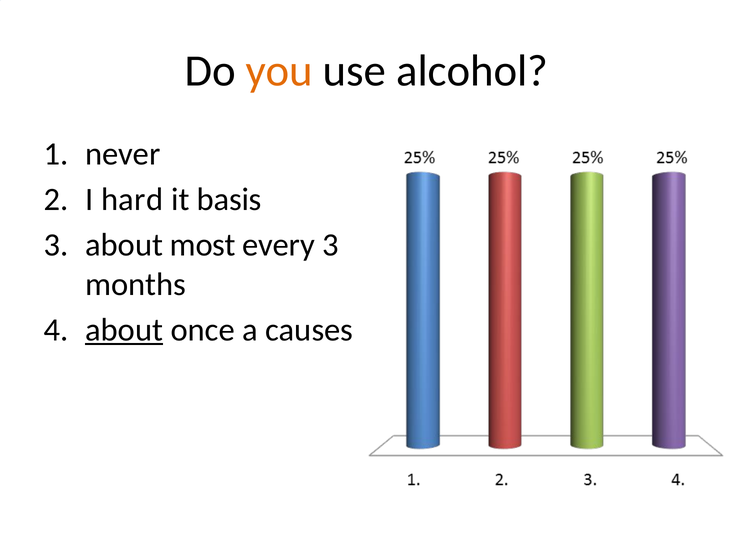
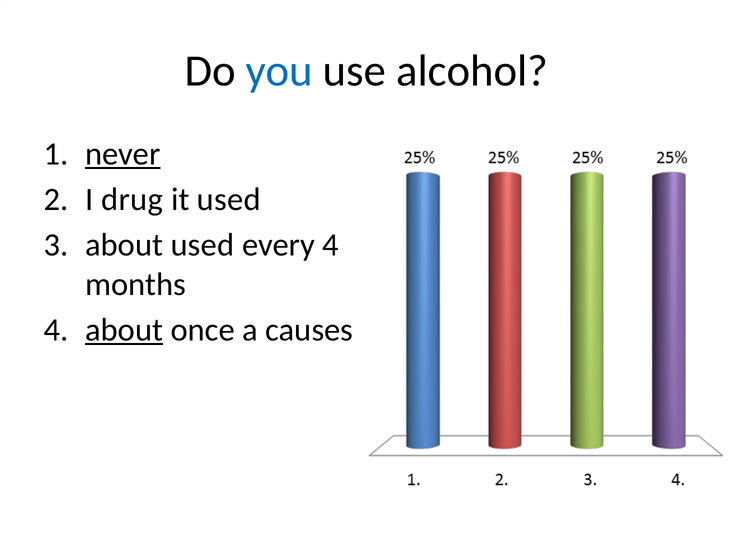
you colour: orange -> blue (279, 71)
never underline: none -> present (123, 154)
hard: hard -> drug (132, 199)
it basis: basis -> used (229, 199)
about most: most -> used (203, 245)
every 3: 3 -> 4 (331, 245)
